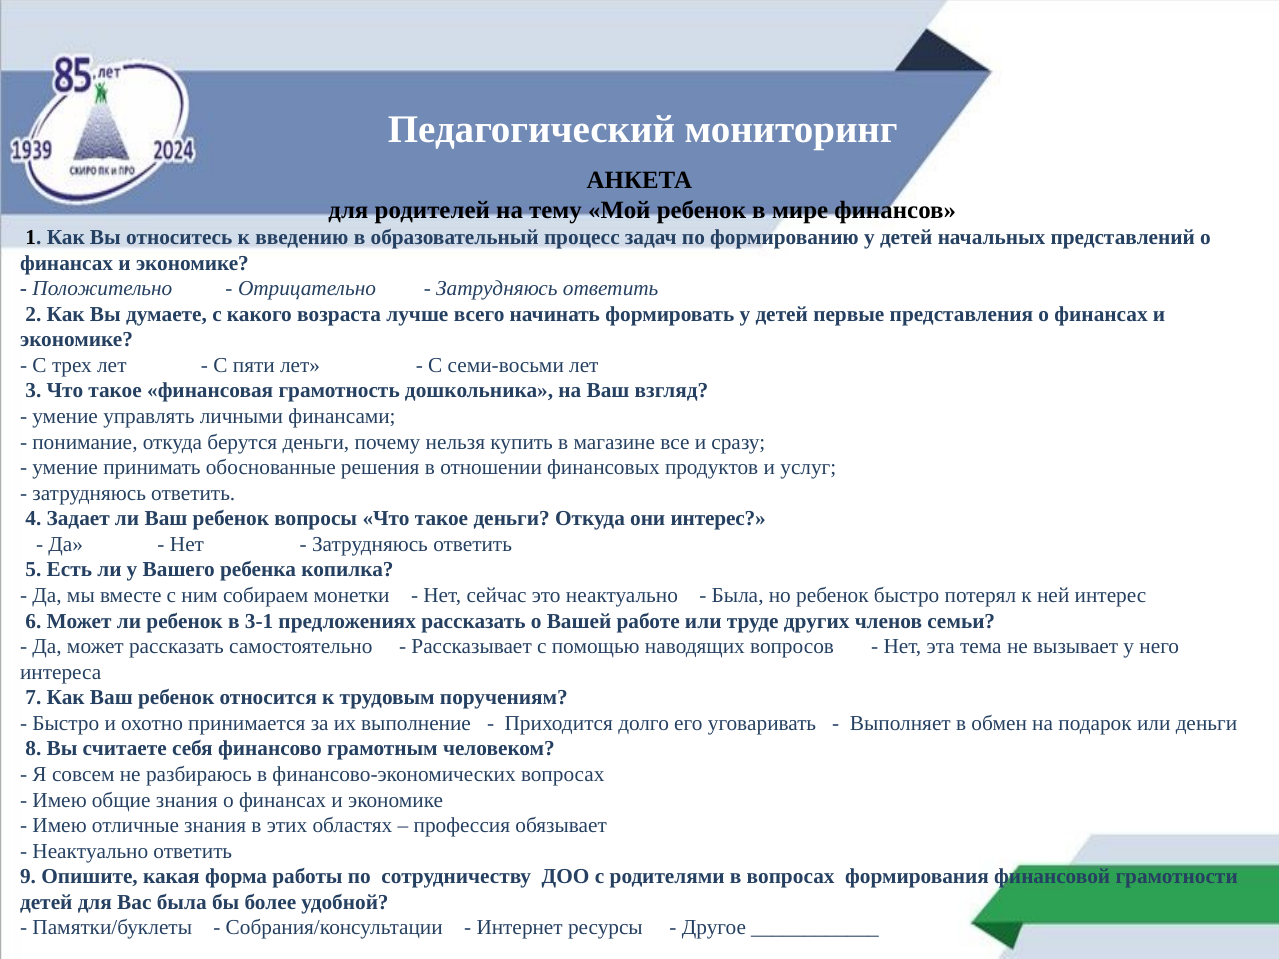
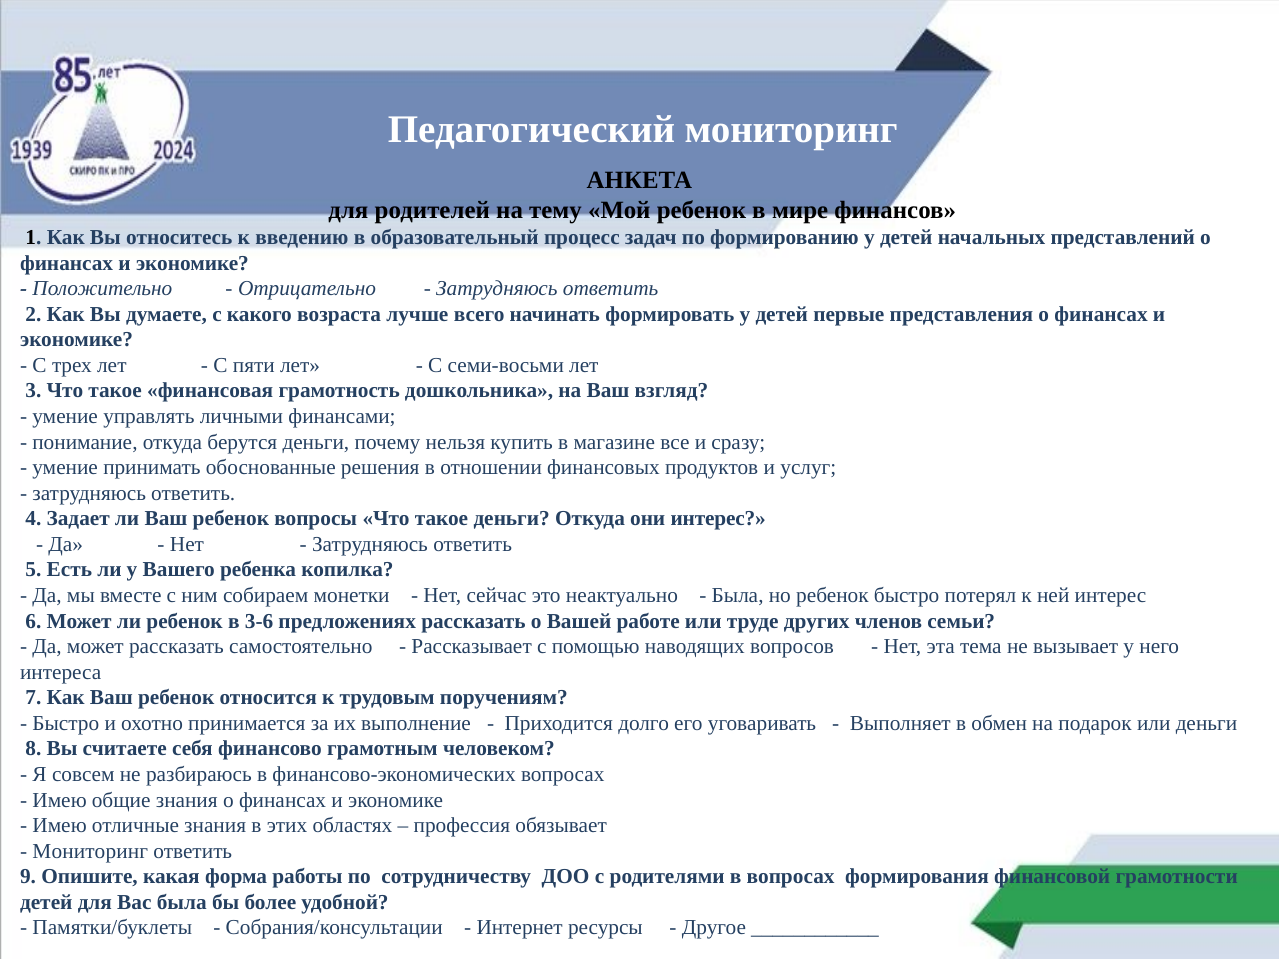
3-1: 3-1 -> 3-6 (259, 621)
Неактуально: Неактуально -> Мониторинг (90, 851)
